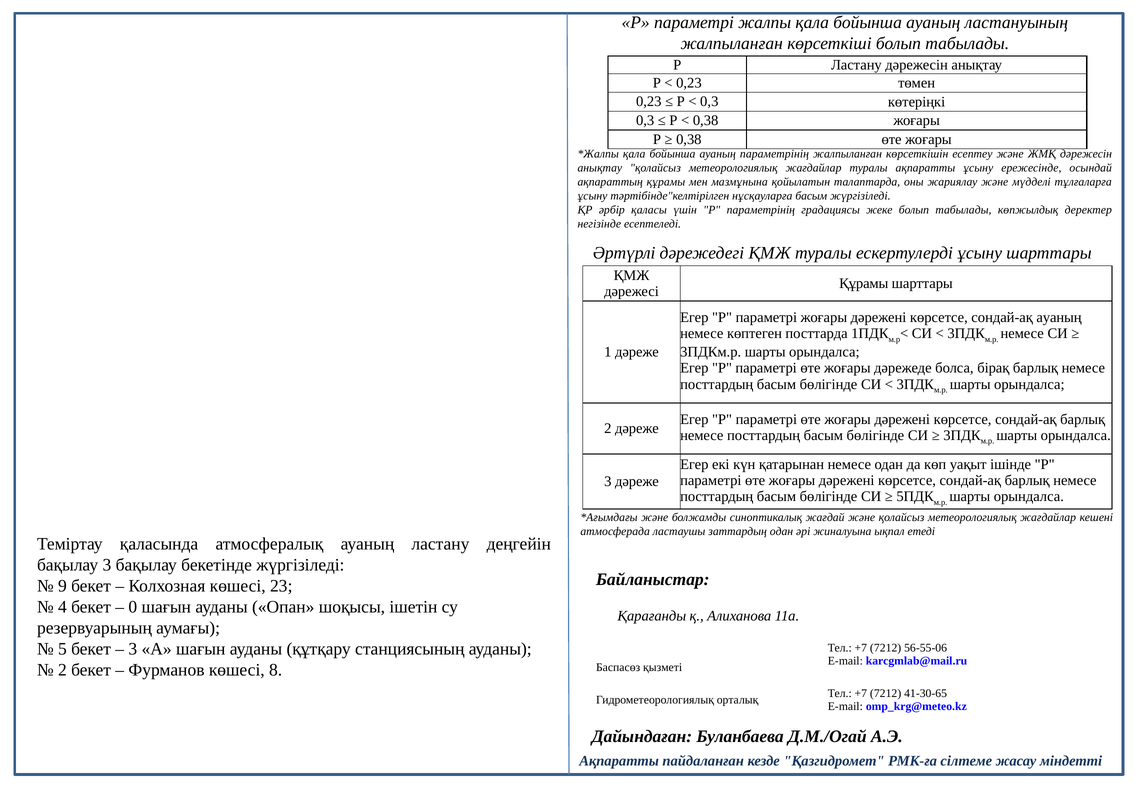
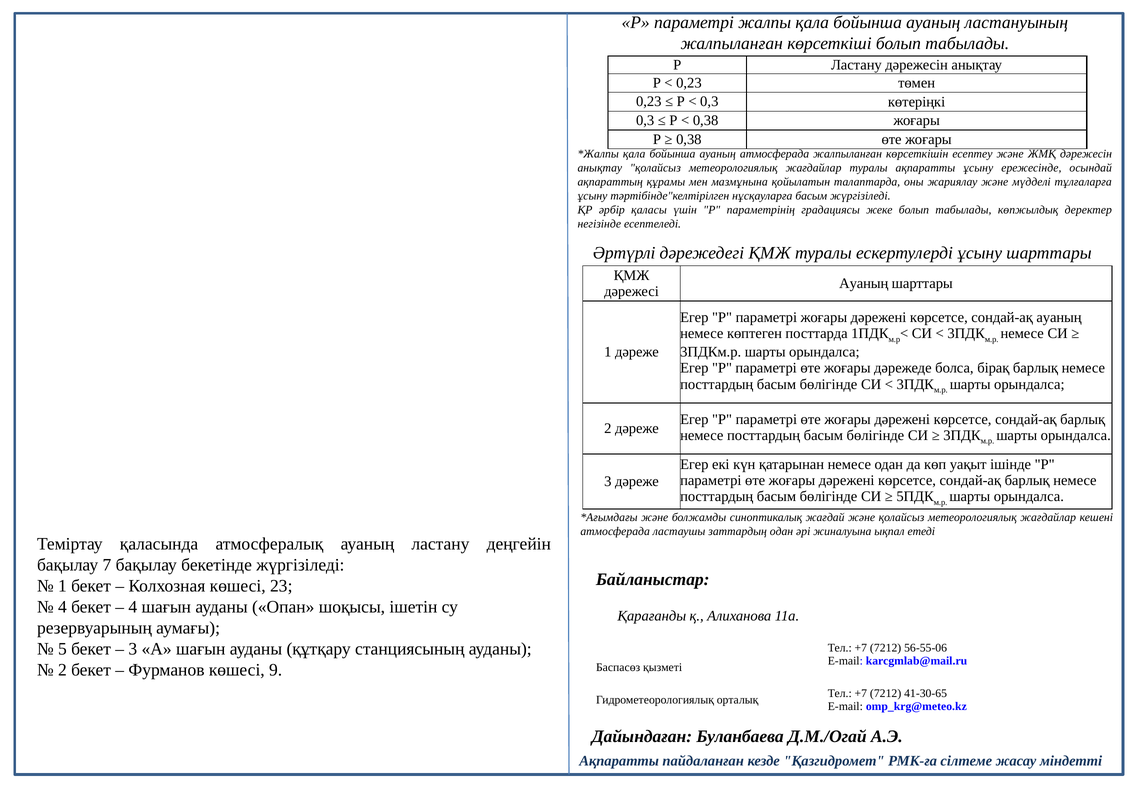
ауаның параметрінің: параметрінің -> атмосферада (775, 154)
Құрамы: Құрамы -> Ауаның (864, 283)
бақылау 3: 3 -> 7 (107, 565)
9: 9 -> 1 (62, 586)
0: 0 -> 4 (133, 607)
8: 8 -> 9 (276, 670)
